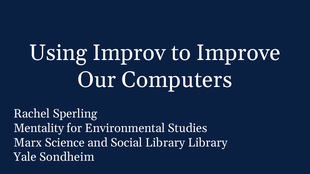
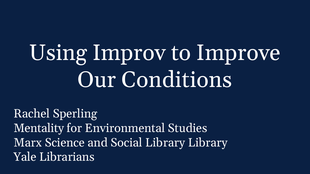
Computers: Computers -> Conditions (177, 80)
Sondheim: Sondheim -> Librarians (67, 157)
